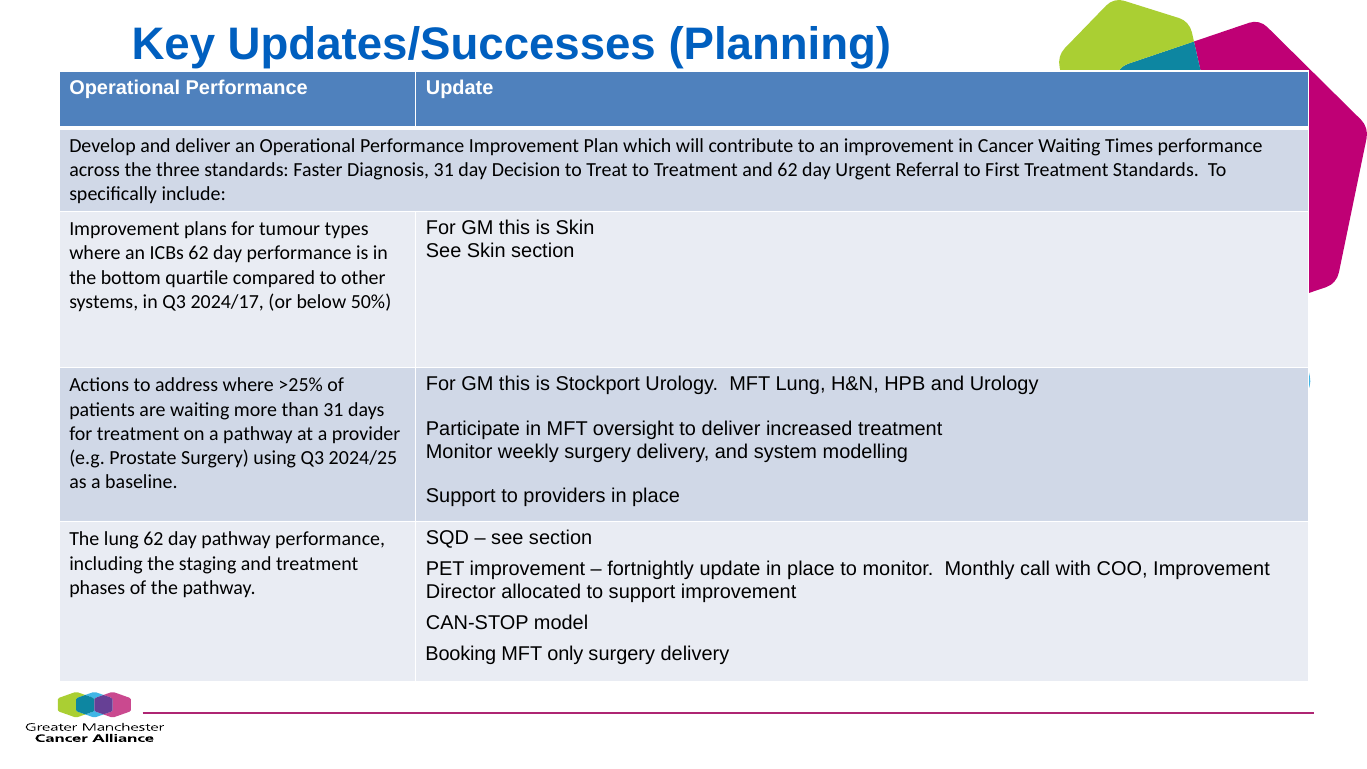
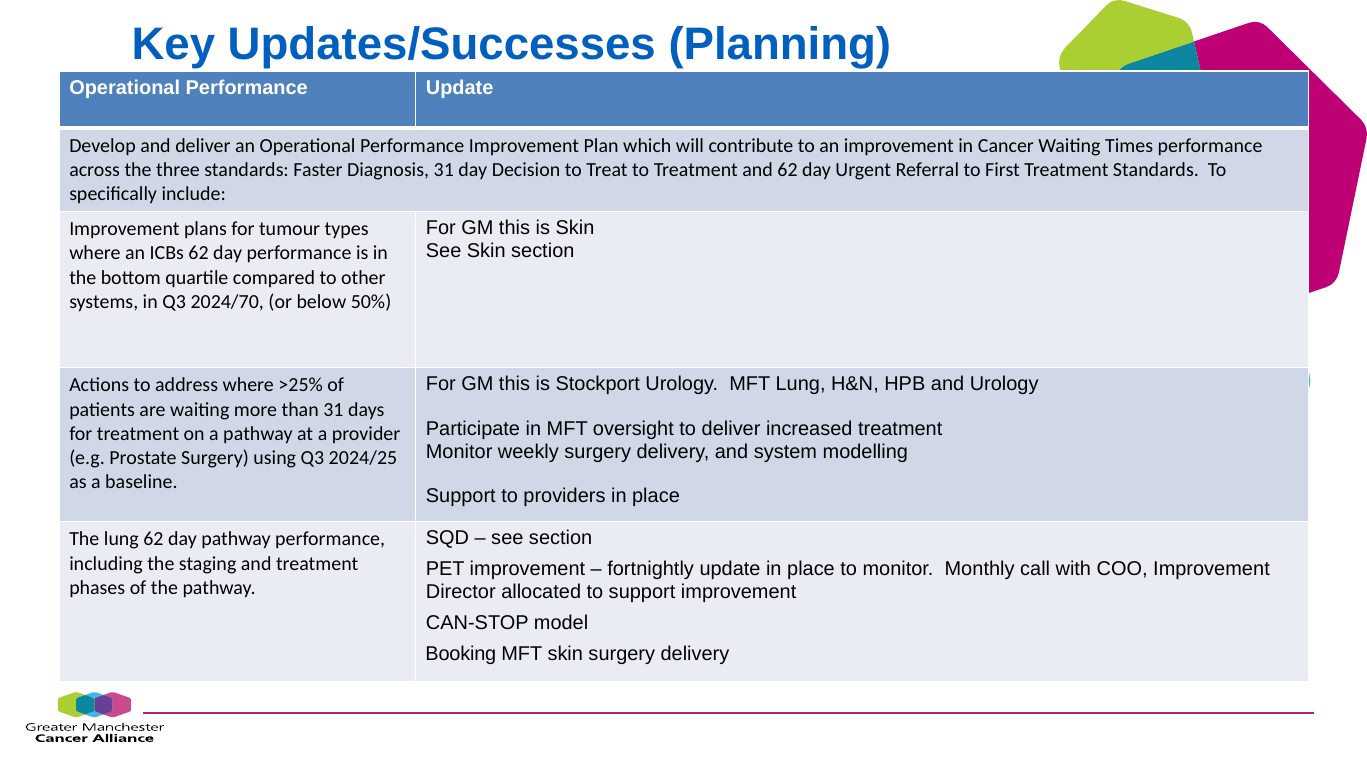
2024/17: 2024/17 -> 2024/70 (227, 302)
MFT only: only -> skin (565, 654)
